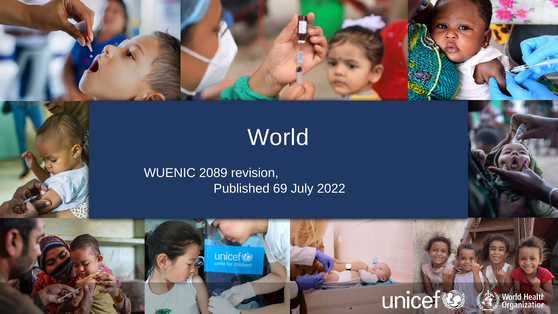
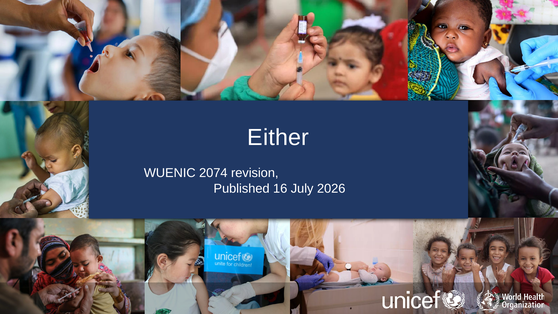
World: World -> Either (278, 137)
2089: 2089 -> 2074 (213, 173)
69: 69 -> 16 (280, 188)
2022: 2022 -> 2026 (331, 188)
